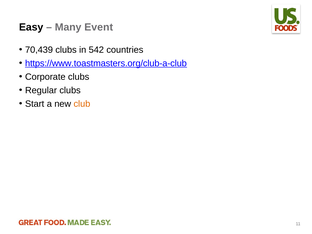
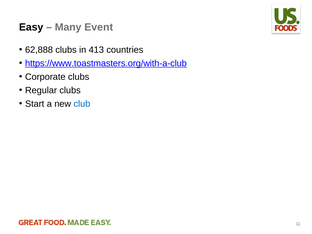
70,439: 70,439 -> 62,888 (39, 50)
542: 542 -> 413 (96, 50)
https://www.toastmasters.org/club-a-club: https://www.toastmasters.org/club-a-club -> https://www.toastmasters.org/with-a-club (106, 63)
club colour: orange -> blue (82, 104)
